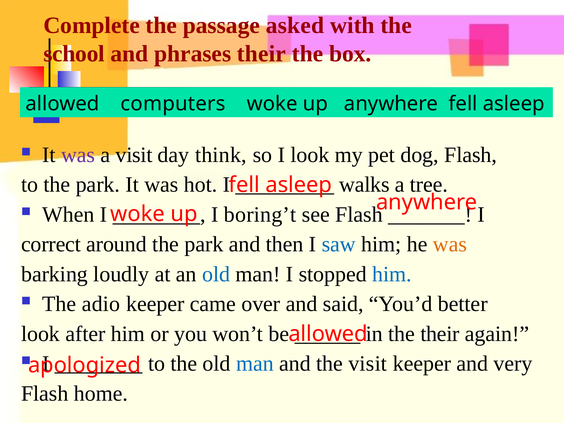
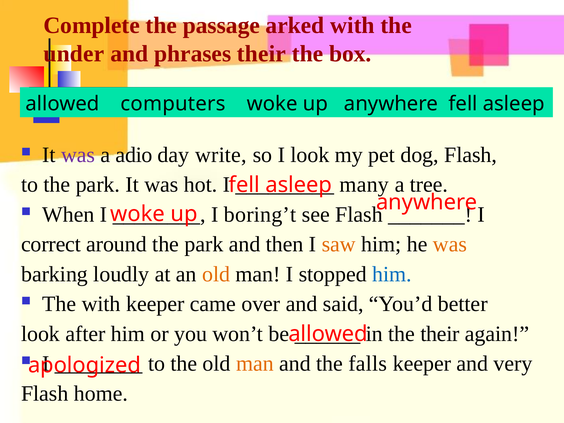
asked: asked -> arked (295, 25)
school: school -> under (74, 54)
a visit: visit -> adio (134, 155)
think: think -> write (221, 155)
walks: walks -> many (364, 185)
saw colour: blue -> orange (339, 244)
old colour: blue -> orange (216, 274)
The adio: adio -> with (101, 304)
man colour: blue -> orange (255, 364)
the visit: visit -> falls (368, 364)
